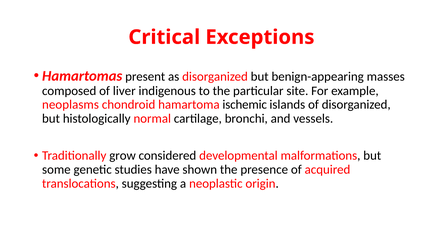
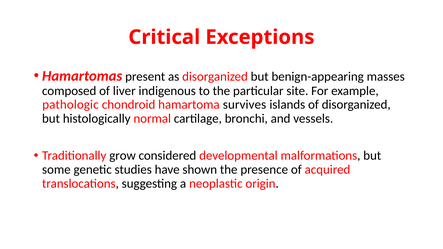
neoplasms: neoplasms -> pathologic (70, 105)
ischemic: ischemic -> survives (245, 105)
